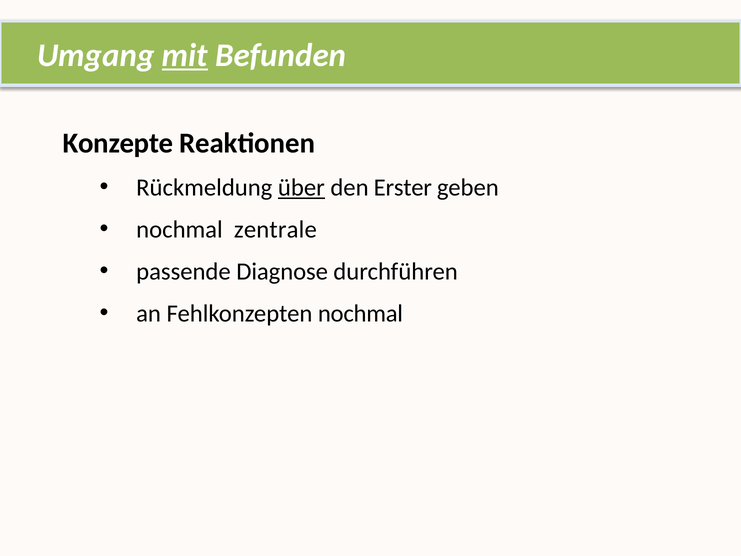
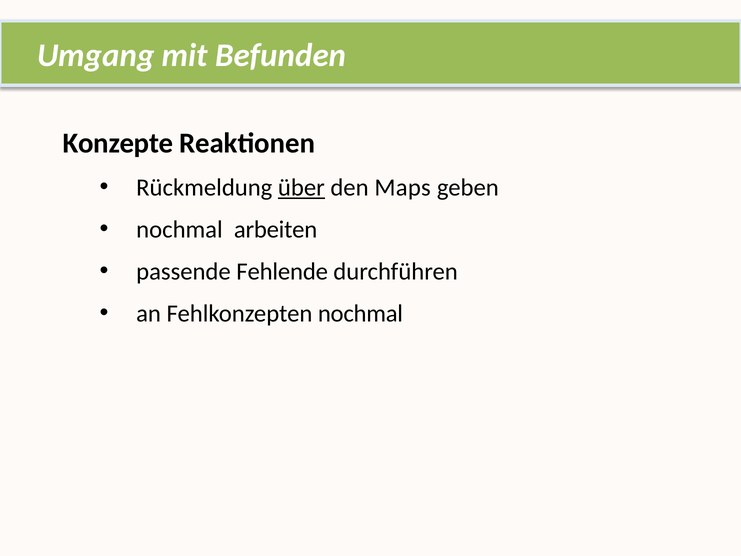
mit underline: present -> none (185, 55)
Erster: Erster -> Maps (403, 187)
zentrale: zentrale -> arbeiten (276, 229)
Diagnose: Diagnose -> Fehlende (282, 271)
